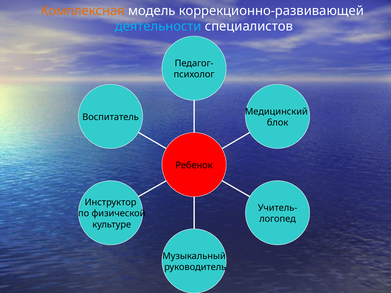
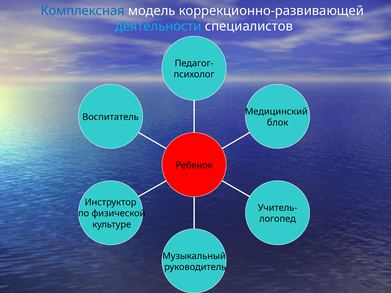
Комплексная colour: orange -> blue (83, 11)
